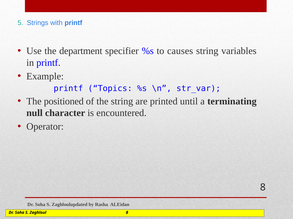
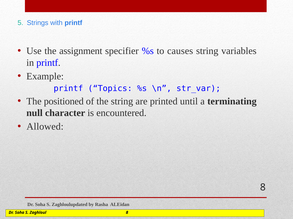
department: department -> assignment (81, 51)
Operator: Operator -> Allowed (45, 127)
